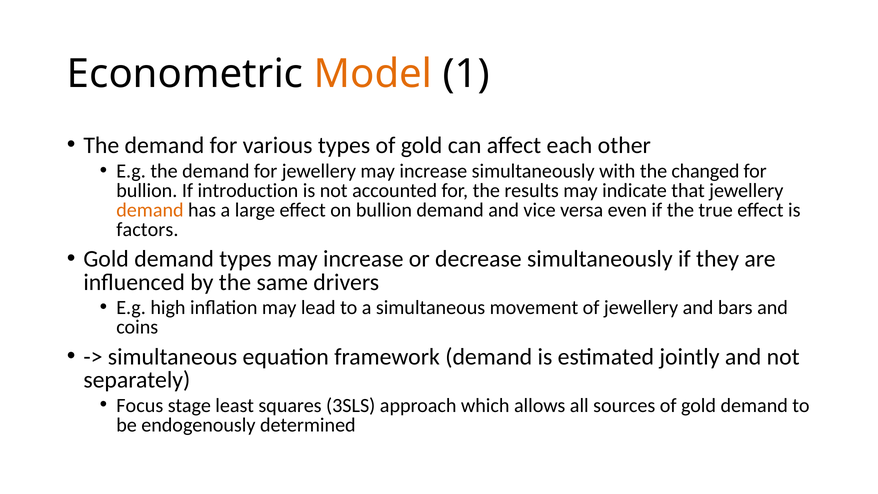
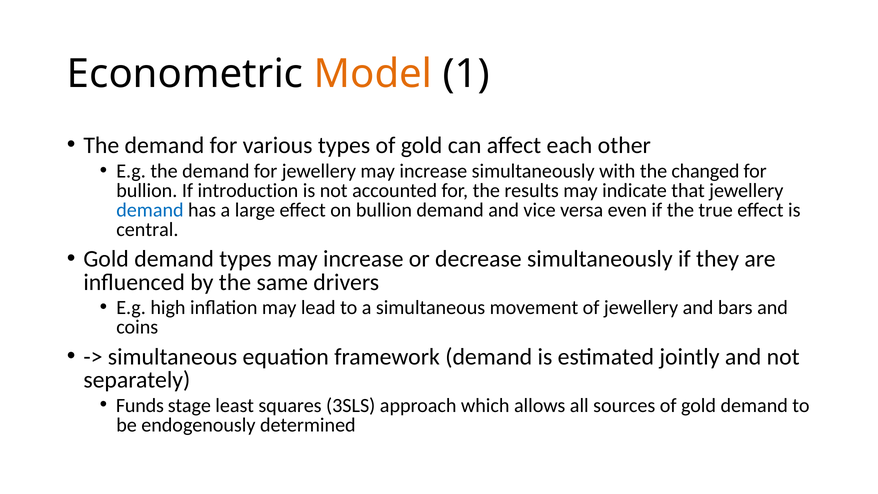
demand colour: orange -> blue (150, 210)
factors: factors -> central (147, 230)
Focus: Focus -> Funds (140, 405)
